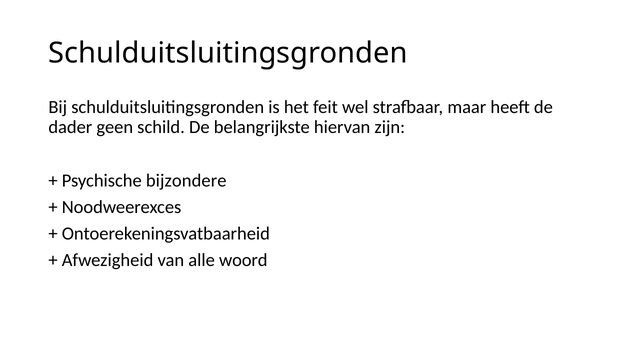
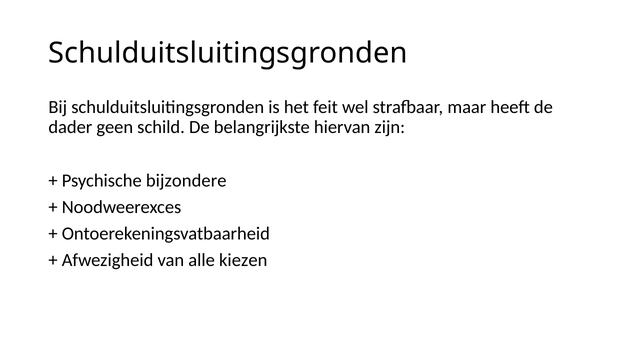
woord: woord -> kiezen (243, 260)
